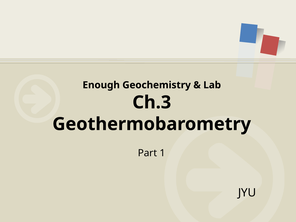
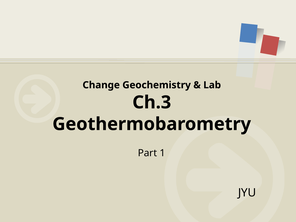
Enough: Enough -> Change (101, 85)
